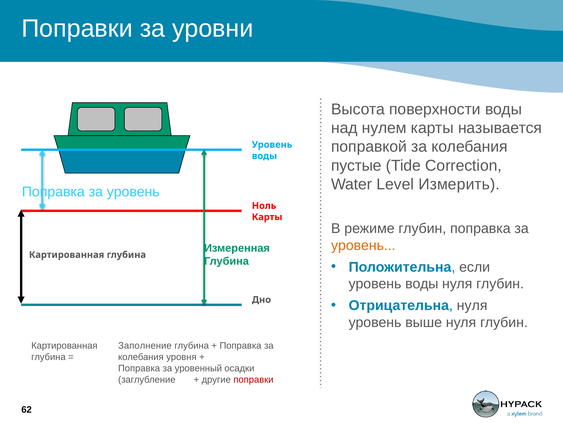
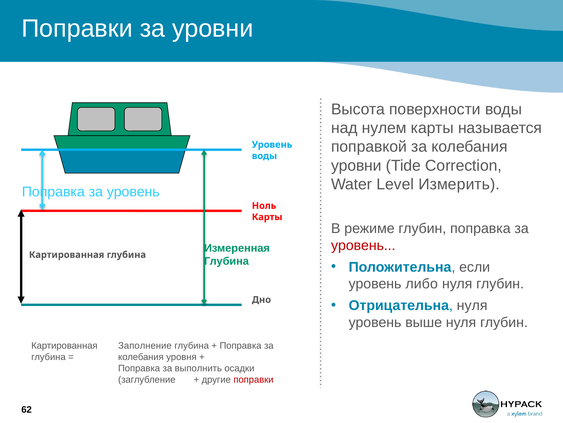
пустые: пустые -> уровни (356, 165)
уровень colour: orange -> red (363, 245)
воды: воды -> либо (422, 283)
уровенный: уровенный -> выполнить (198, 368)
